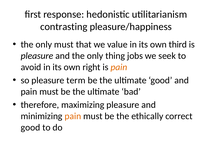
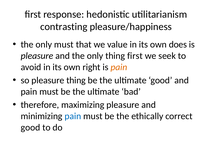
third: third -> does (178, 44)
thing jobs: jobs -> first (135, 56)
pleasure term: term -> thing (76, 80)
pain colour: orange -> blue (73, 116)
